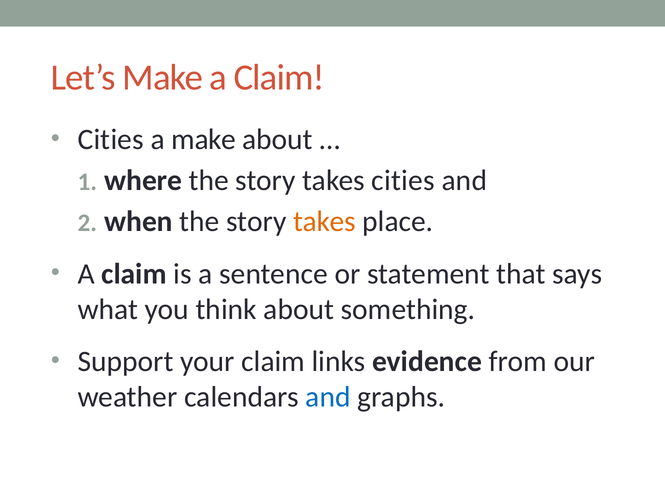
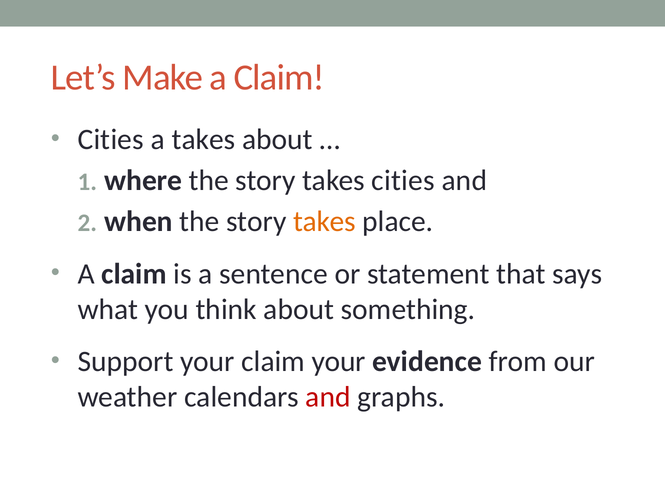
a make: make -> takes (204, 140)
claim links: links -> your (339, 361)
and colour: blue -> red (328, 397)
